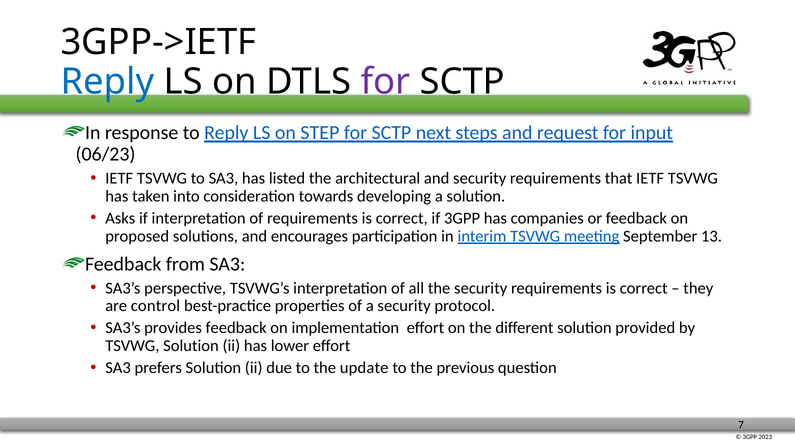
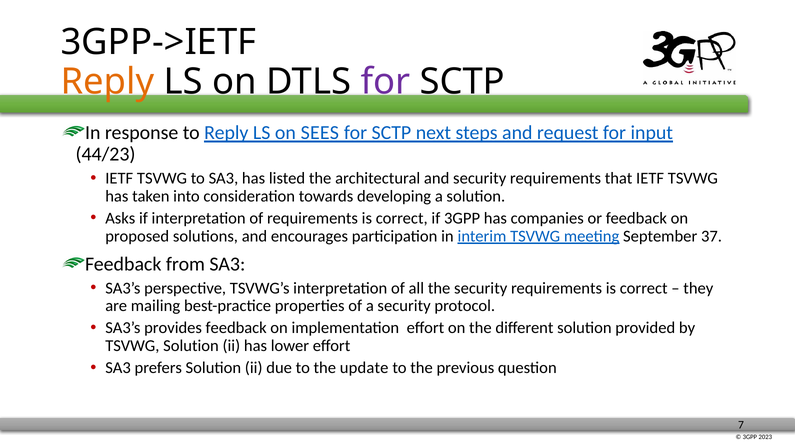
Reply colour: blue -> orange (107, 82)
STEP: STEP -> SEES (320, 133)
06/23: 06/23 -> 44/23 (105, 154)
13: 13 -> 37 (712, 236)
control: control -> mailing (156, 306)
